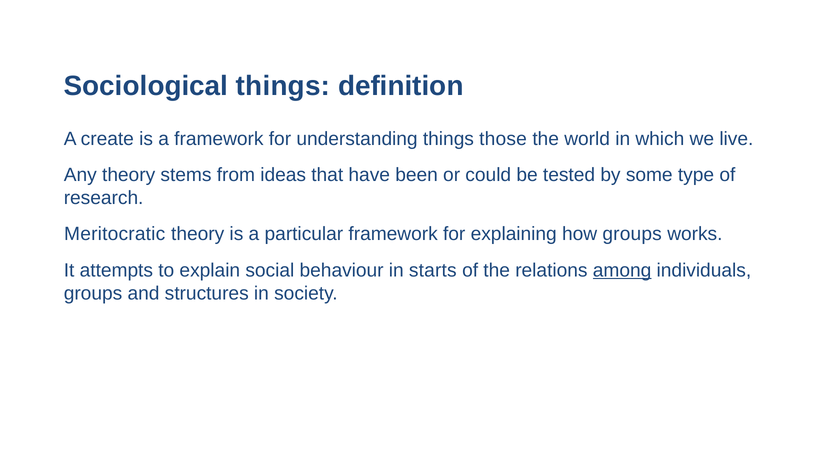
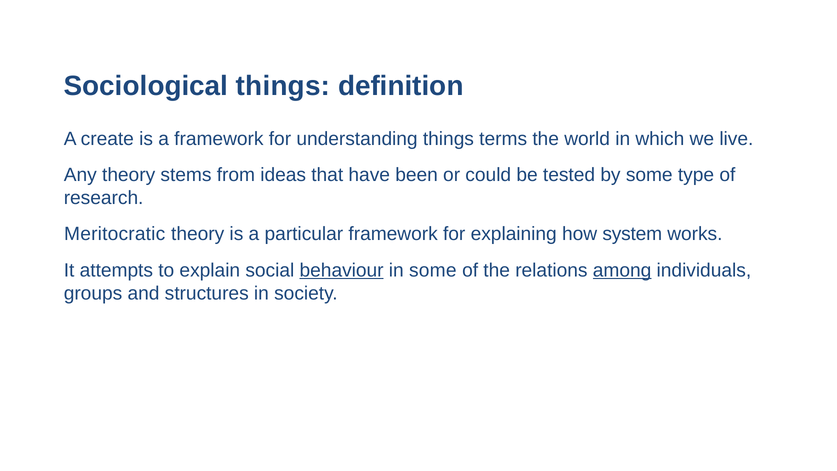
those: those -> terms (503, 139)
how groups: groups -> system (632, 234)
behaviour underline: none -> present (342, 270)
in starts: starts -> some (433, 270)
